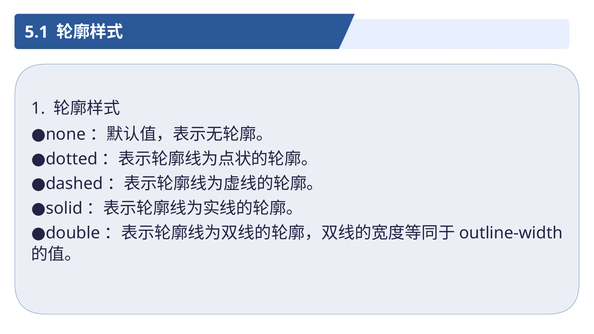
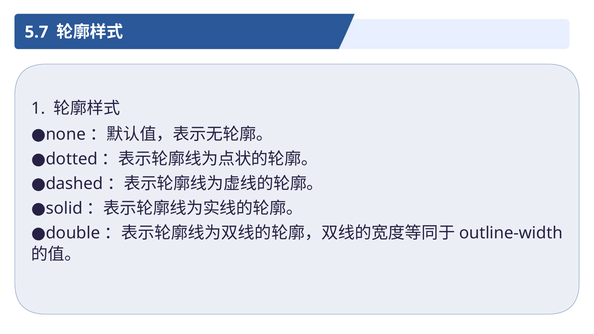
5.1: 5.1 -> 5.7 (36, 32)
